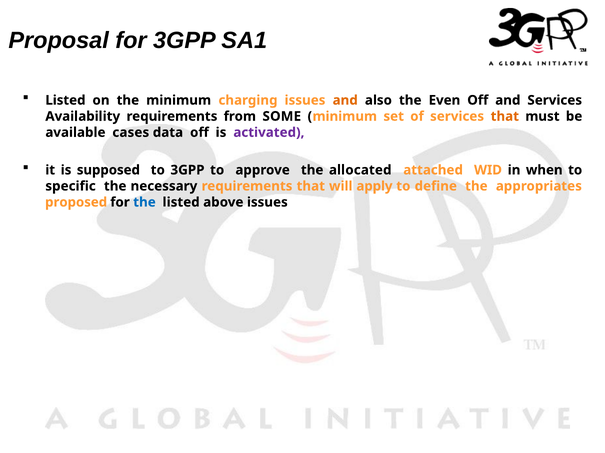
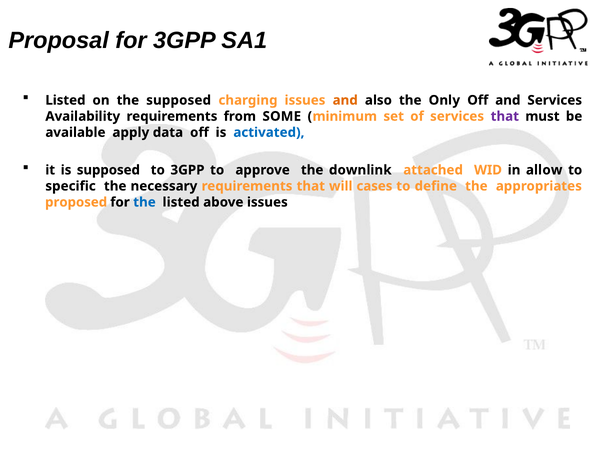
the minimum: minimum -> supposed (179, 100)
Even: Even -> Only (444, 100)
that colour: orange -> purple (505, 117)
cases: cases -> apply (131, 133)
activated colour: purple -> blue (269, 133)
allocated: allocated -> downlink (360, 170)
when: when -> allow (544, 170)
apply: apply -> cases (374, 186)
